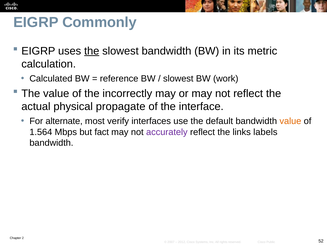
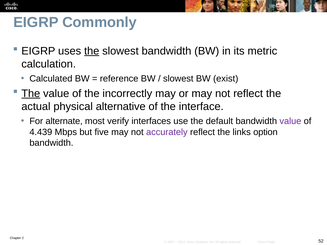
work: work -> exist (226, 79)
The underline: none -> present (31, 94)
propagate: propagate -> alternative (121, 107)
value colour: orange -> purple (290, 121)
1.564: 1.564 -> 4.439 (41, 132)
fact: fact -> five (102, 132)
labels: labels -> option (265, 132)
